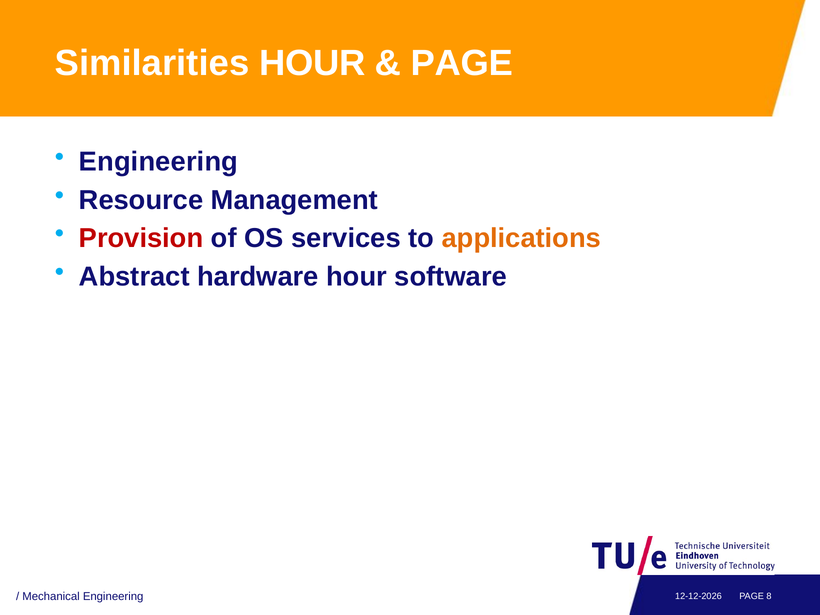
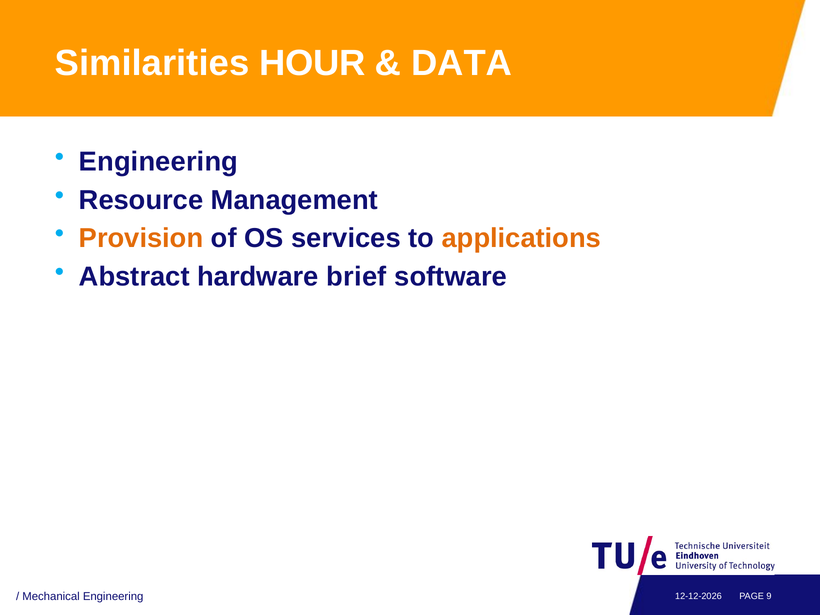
PAGE: PAGE -> DATA (462, 63)
Provision colour: red -> orange (141, 238)
hardware hour: hour -> brief (356, 277)
8: 8 -> 9 (769, 596)
